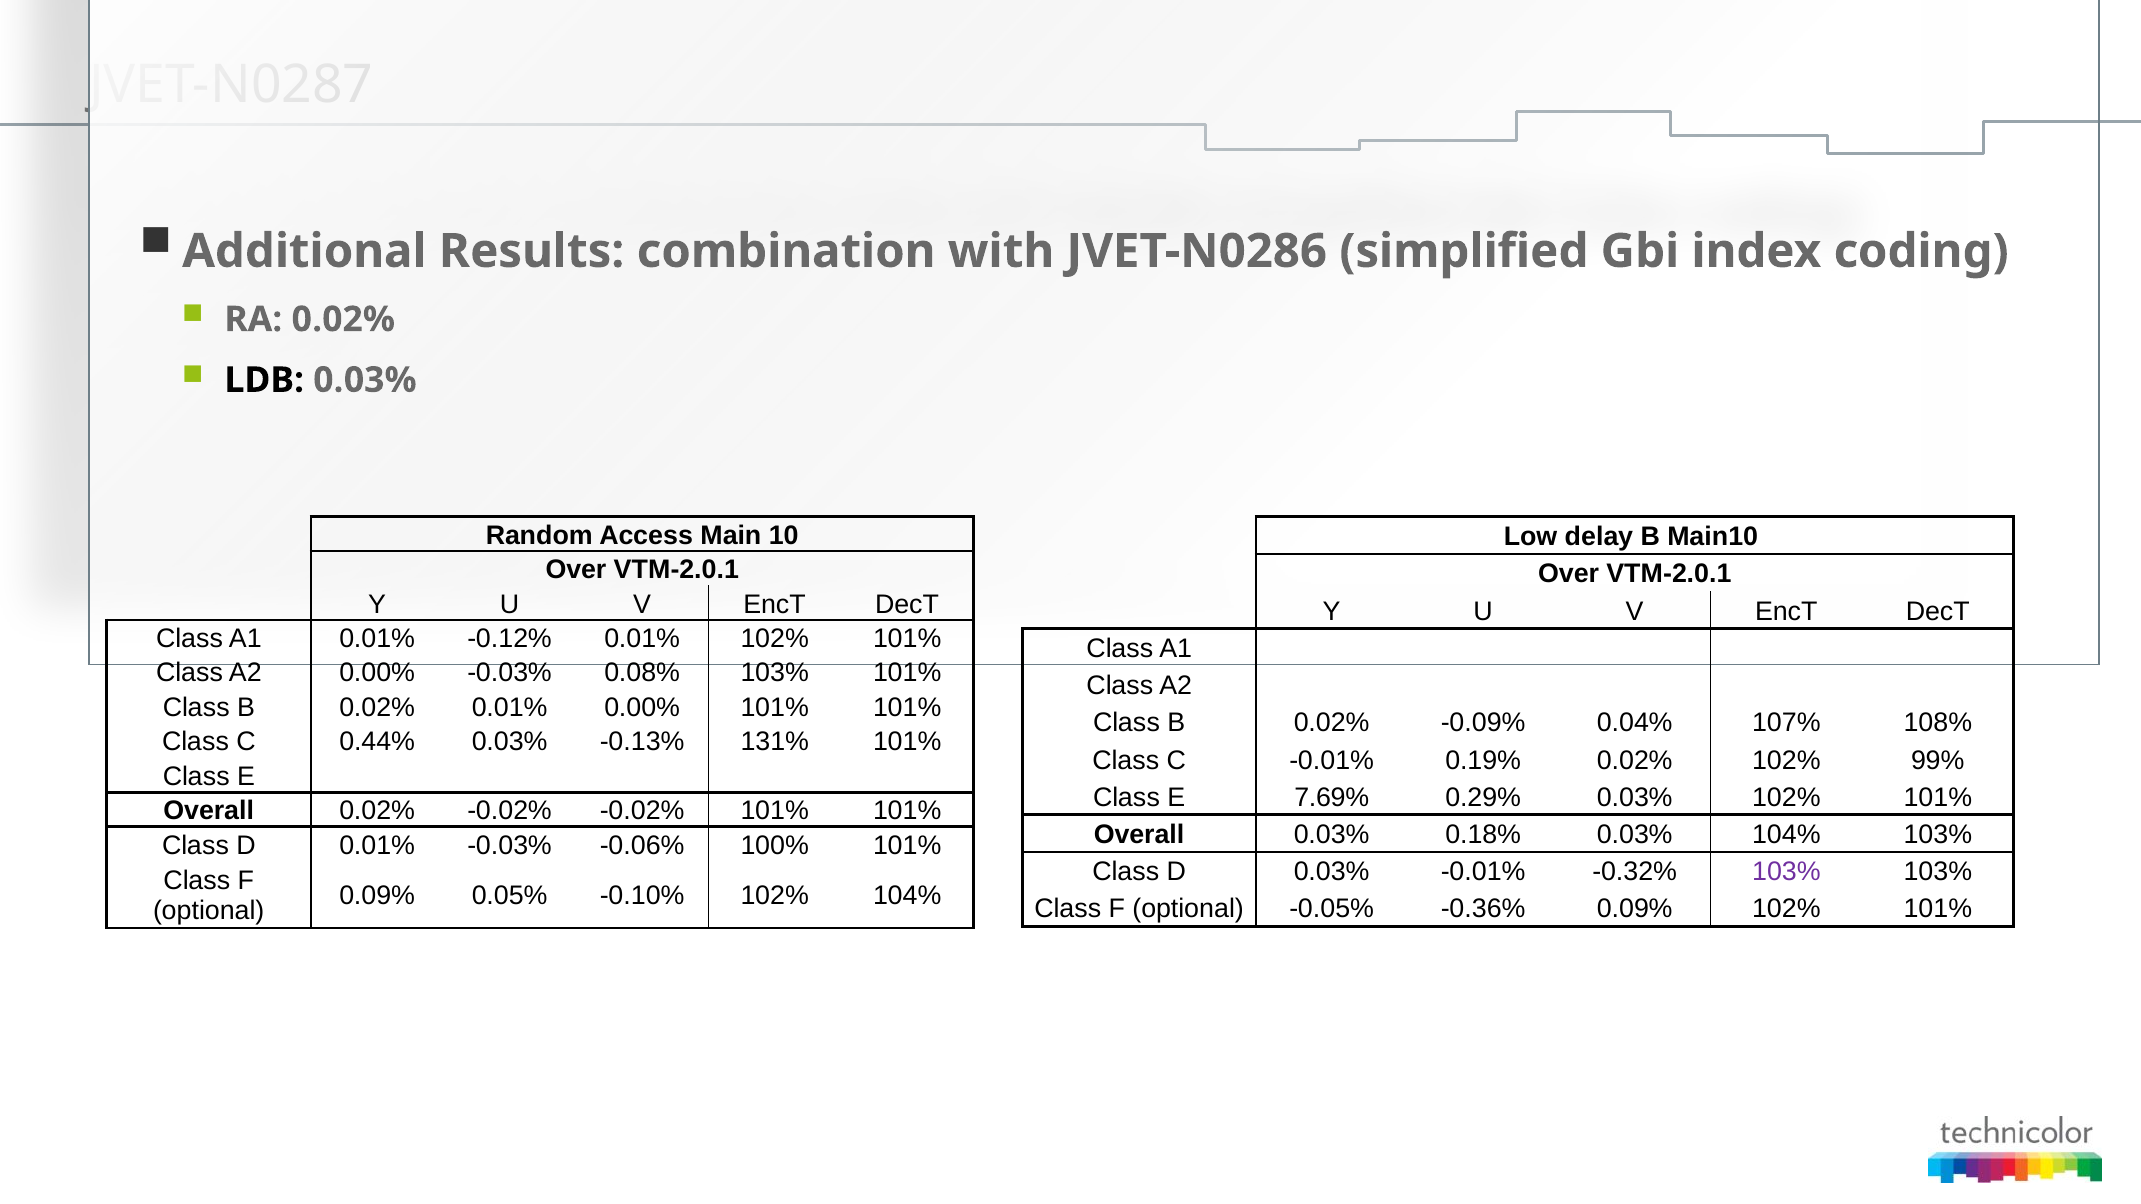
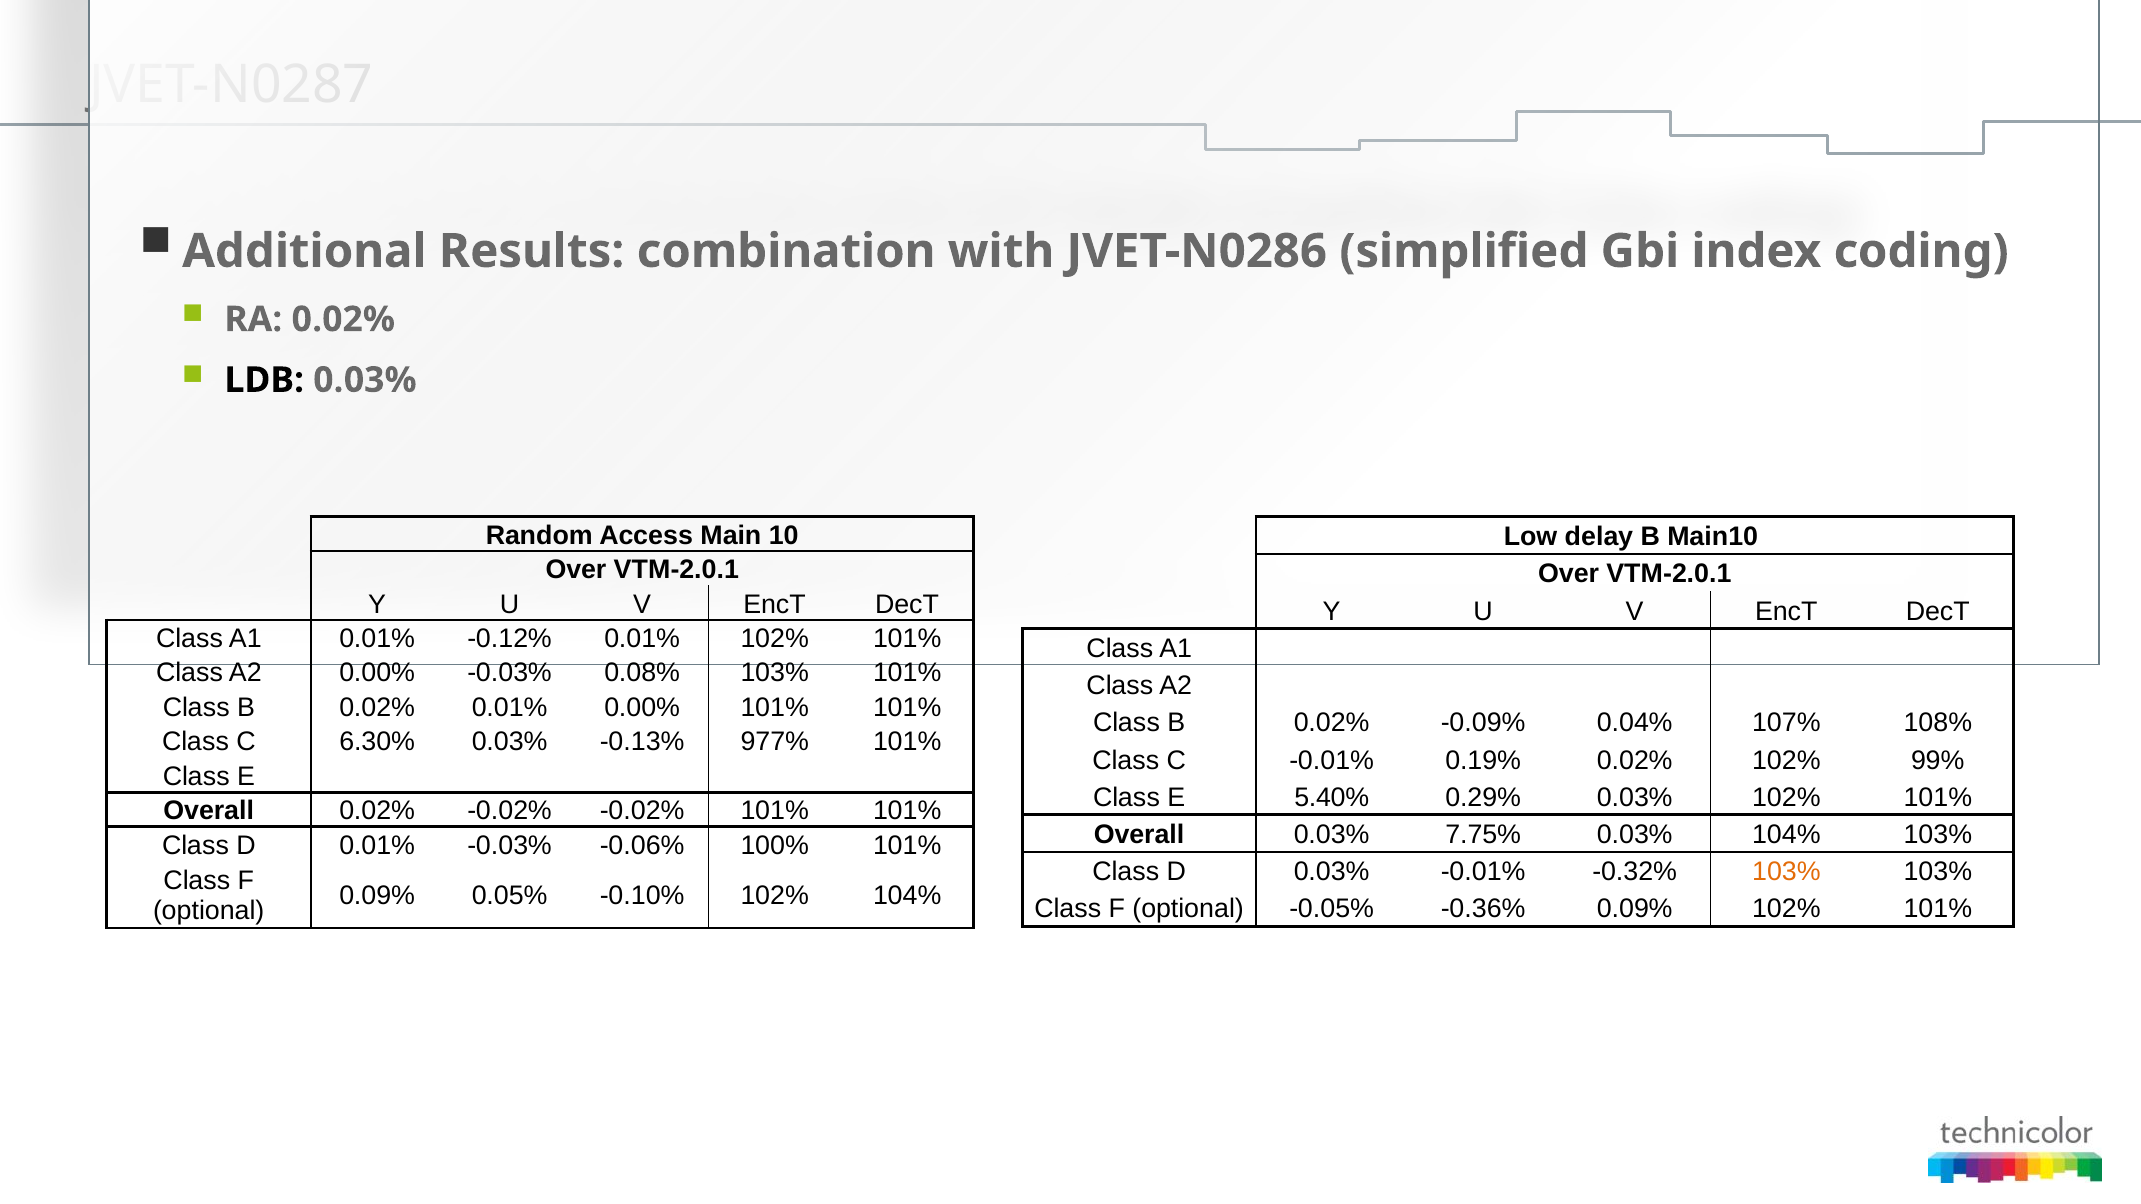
0.44%: 0.44% -> 6.30% (377, 742)
131%: 131% -> 977% (775, 742)
7.69%: 7.69% -> 5.40% (1332, 798)
0.18%: 0.18% -> 7.75% (1483, 835)
103% colour: purple -> orange (1786, 872)
